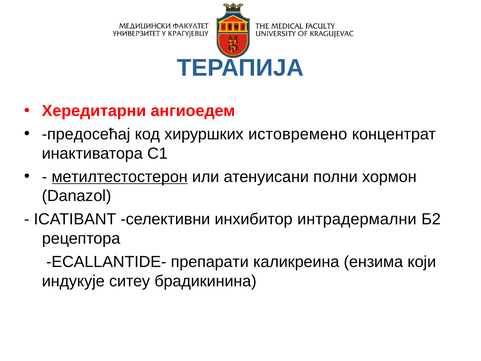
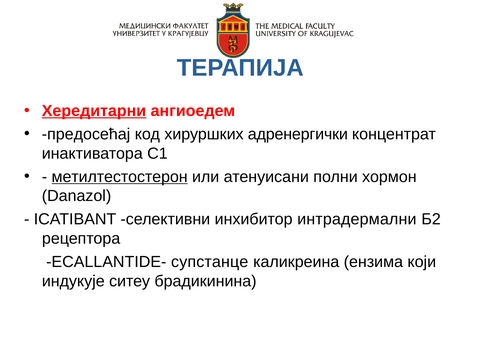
Хередитарни underline: none -> present (94, 111)
истовремено: истовремено -> адренергички (298, 134)
препарати: препарати -> супстанце (210, 262)
